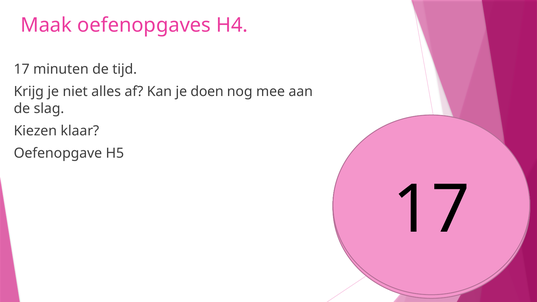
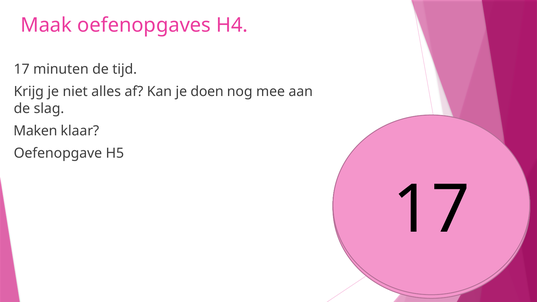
Kiezen: Kiezen -> Maken (35, 131)
